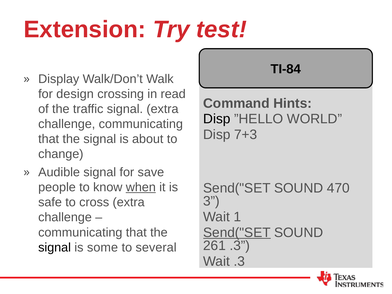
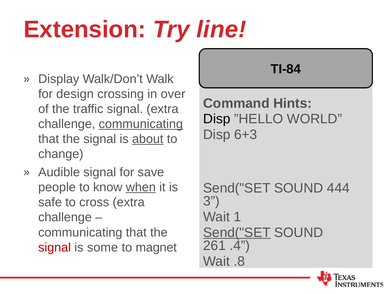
test: test -> line (221, 29)
read: read -> over (173, 94)
communicating underline: none -> present (141, 124)
7+3: 7+3 -> 6+3 (246, 135)
about underline: none -> present (148, 139)
470: 470 -> 444 (338, 188)
261 .3: .3 -> .4 (240, 246)
signal colour: black -> red (55, 247)
several: several -> magnet (156, 247)
Wait .3: .3 -> .8 (239, 261)
